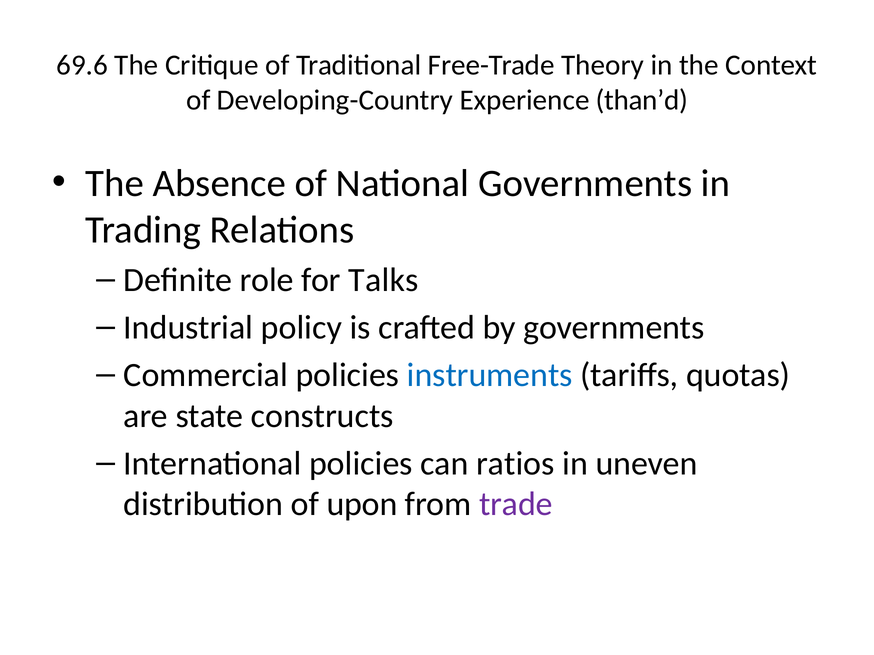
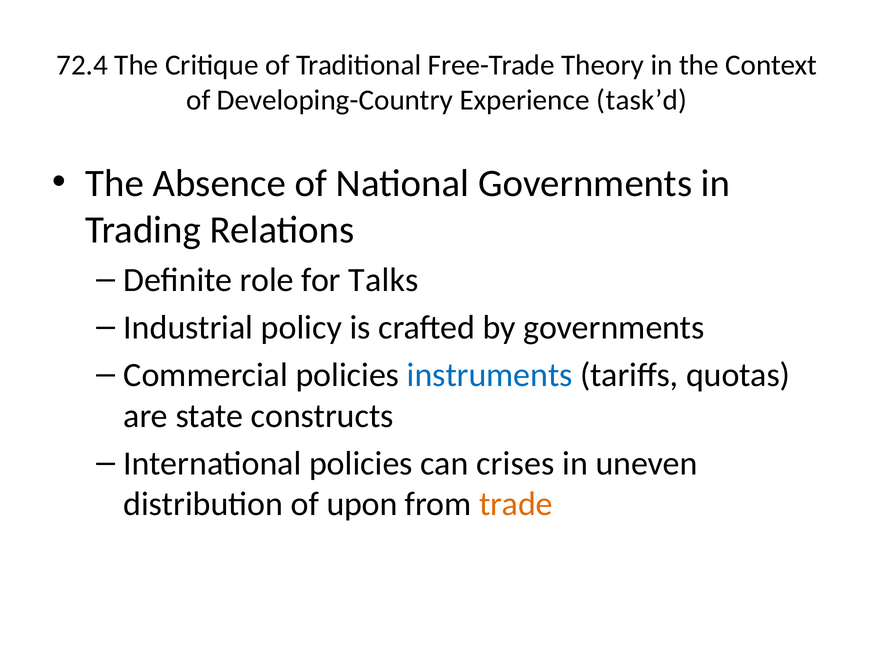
69.6: 69.6 -> 72.4 (82, 65)
than’d: than’d -> task’d (642, 100)
ratios: ratios -> crises (515, 464)
trade colour: purple -> orange (516, 505)
